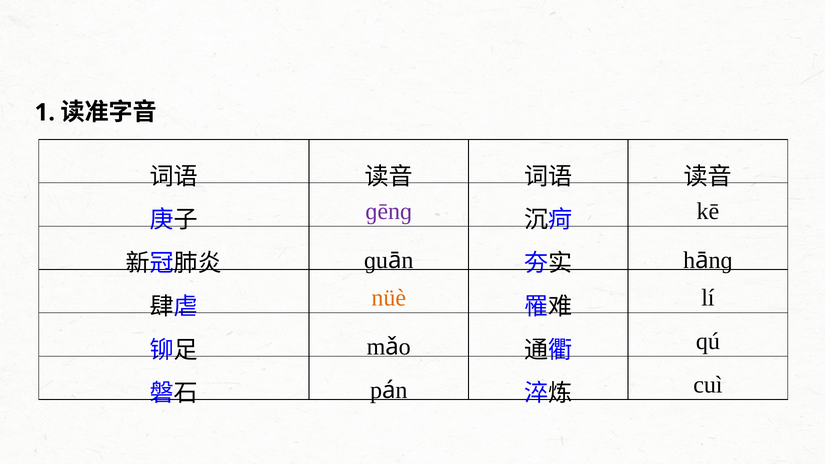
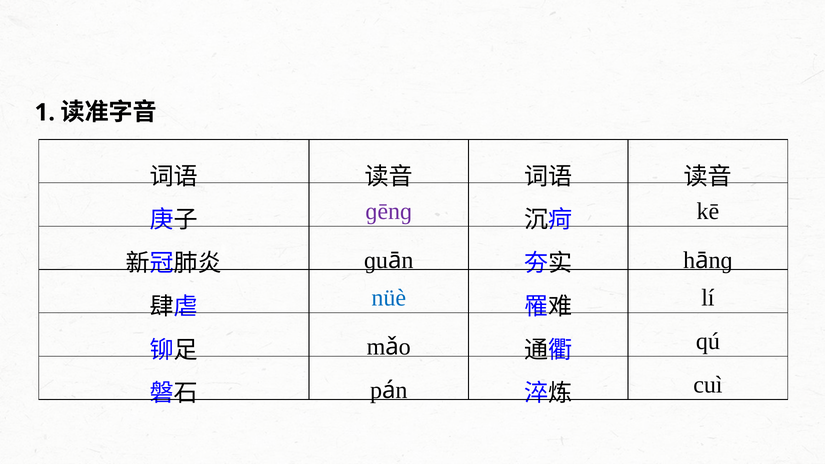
nüè colour: orange -> blue (389, 298)
